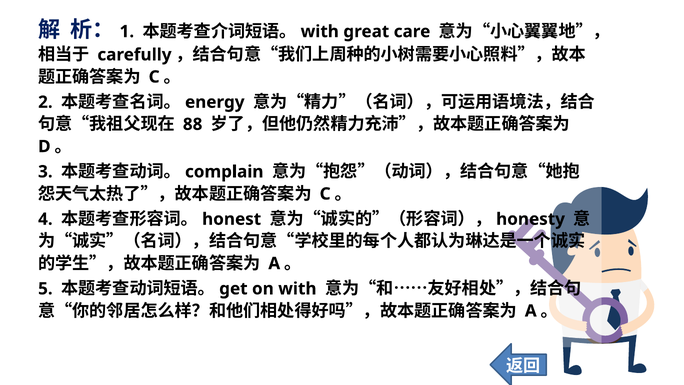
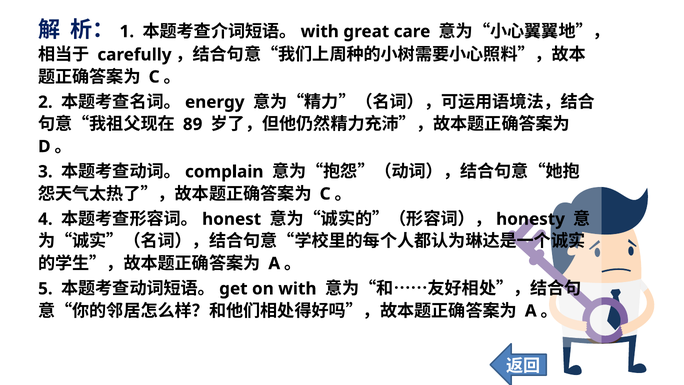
88: 88 -> 89 (193, 124)
